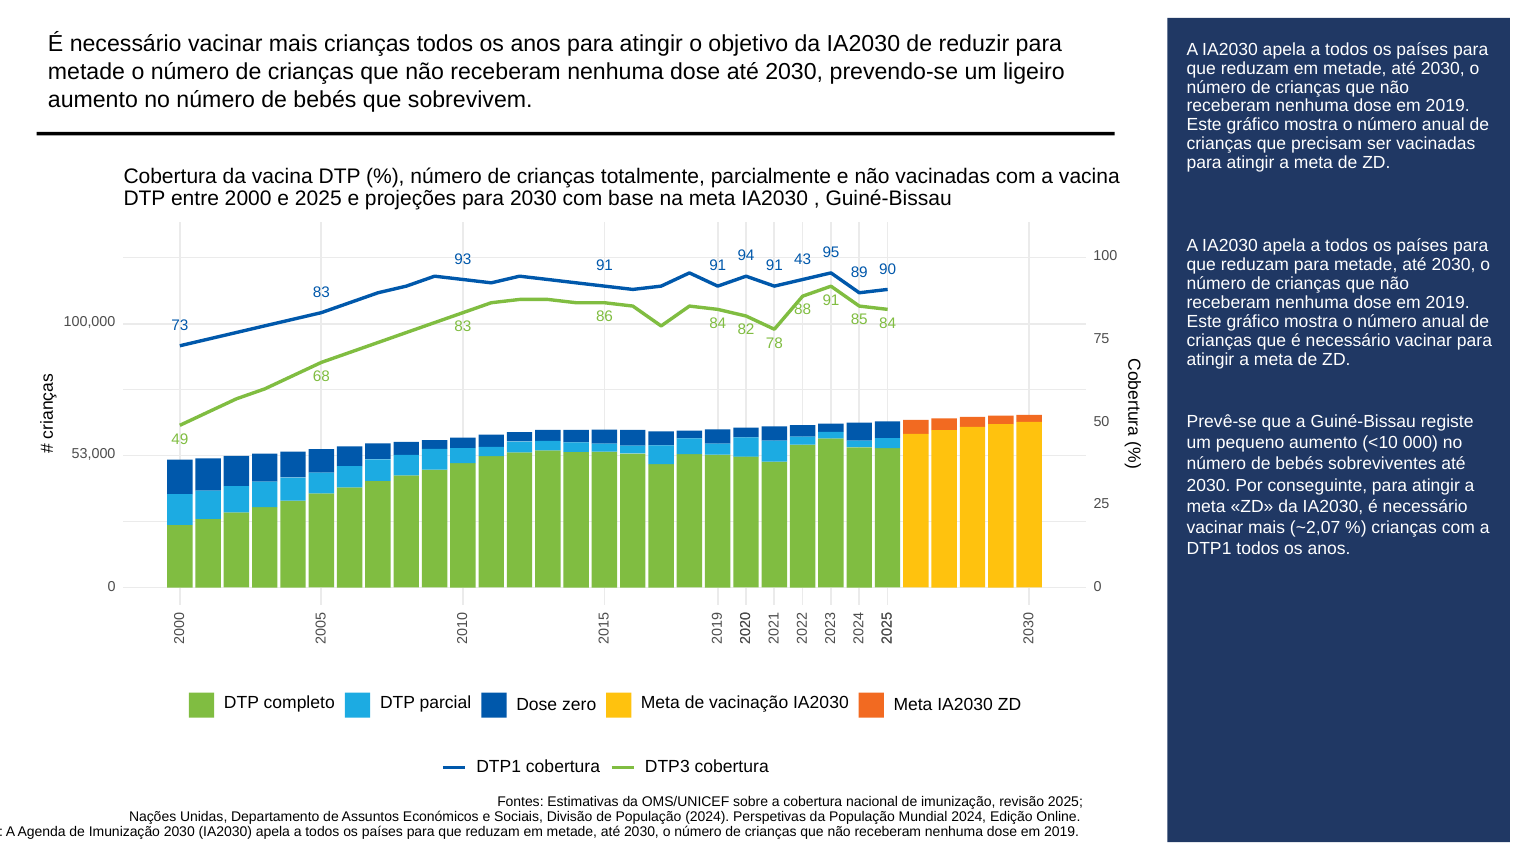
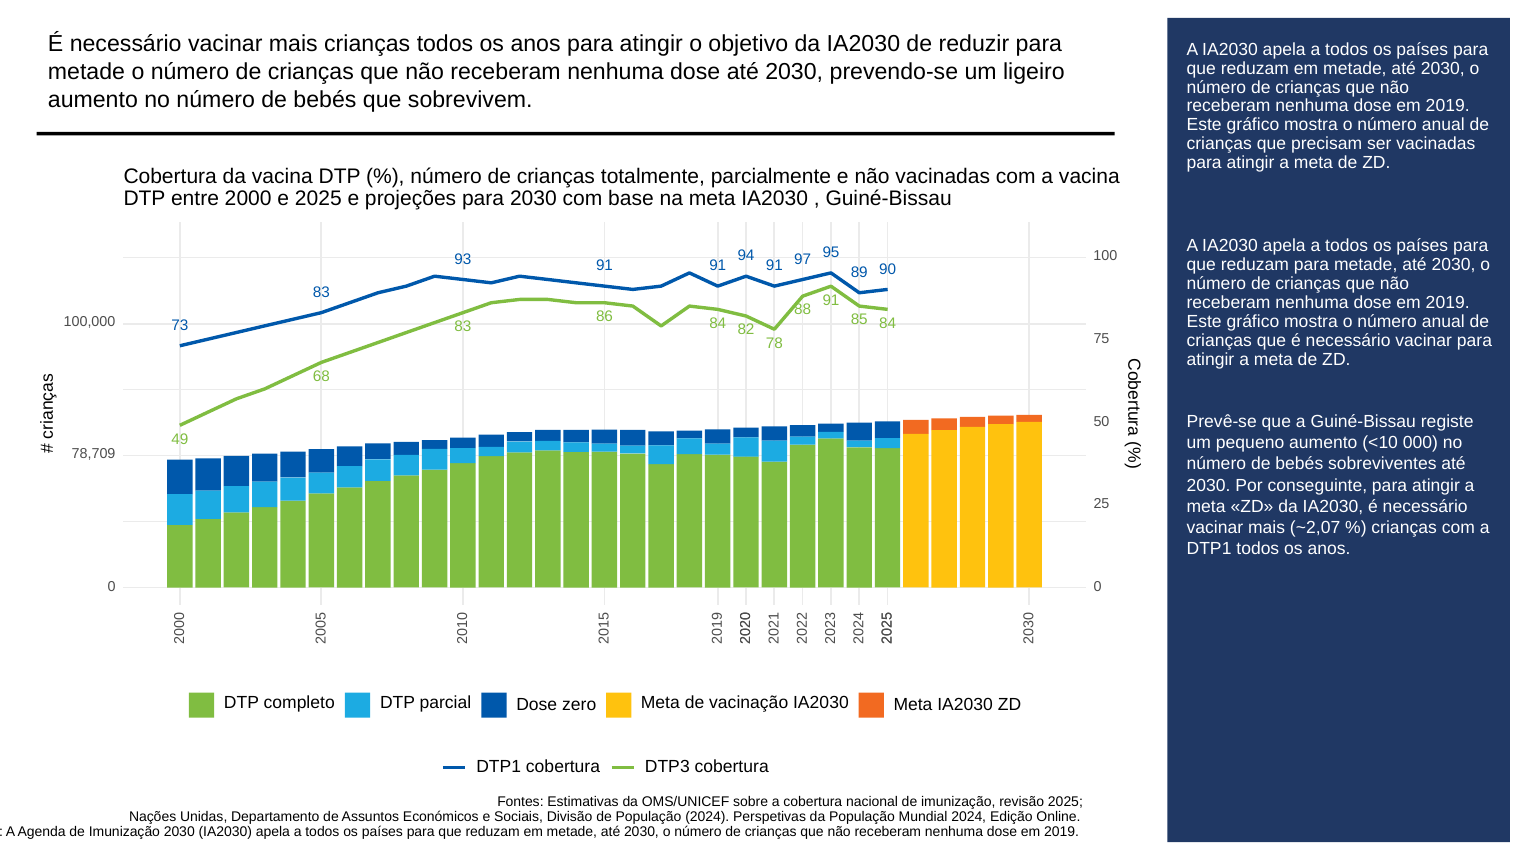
43: 43 -> 97 (803, 259)
53,000: 53,000 -> 78,709 (94, 454)
